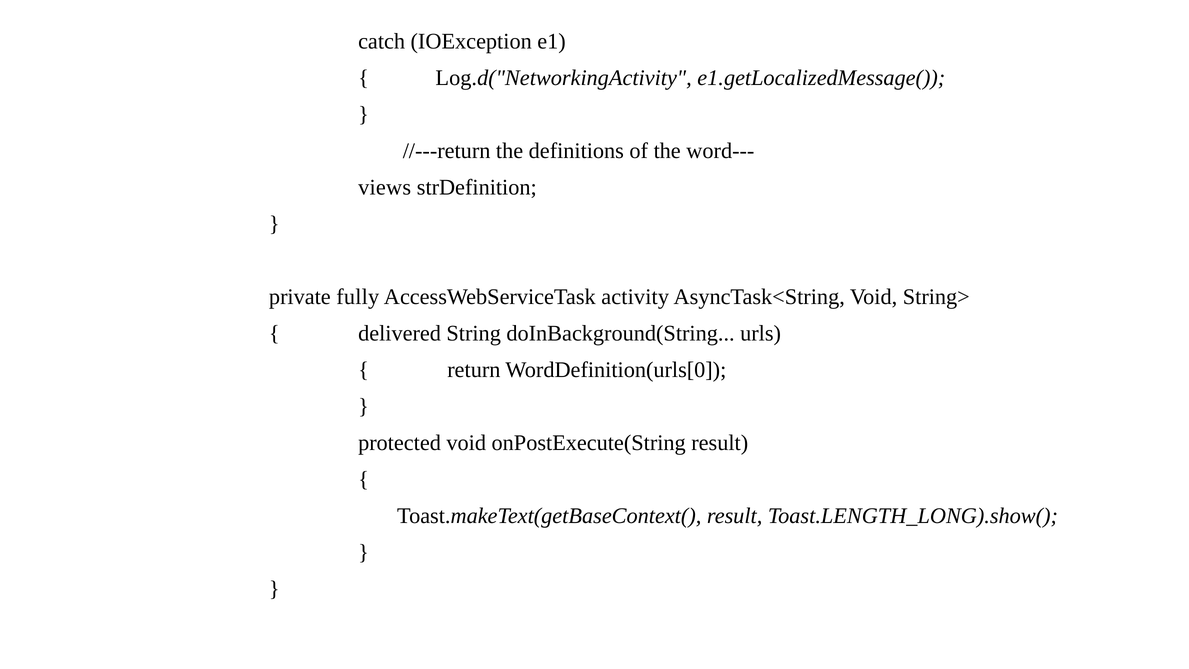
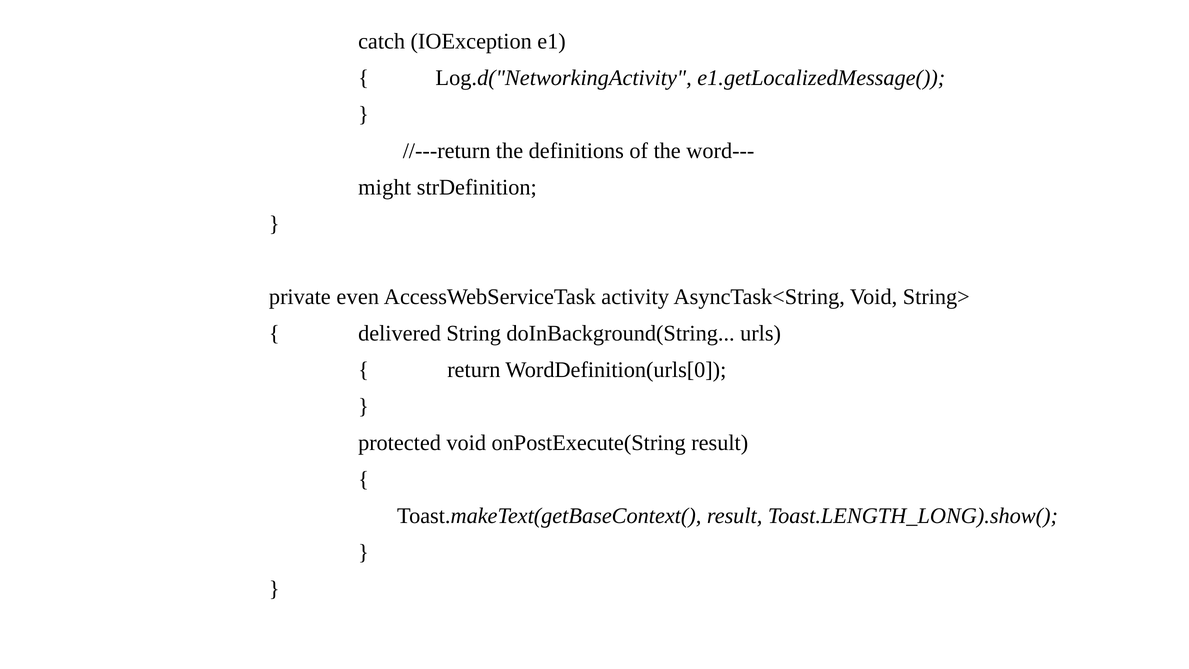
views: views -> might (385, 187)
fully: fully -> even (358, 297)
